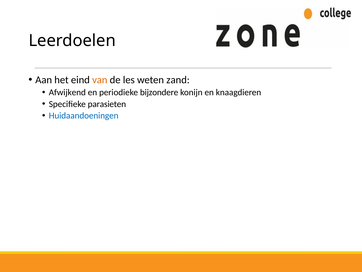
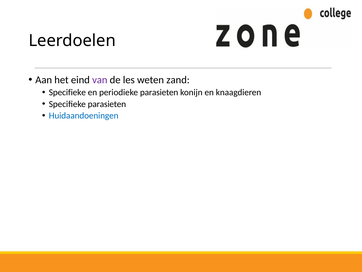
van colour: orange -> purple (100, 80)
Afwijkend: Afwijkend -> Specifieke (67, 92)
periodieke bijzondere: bijzondere -> parasieten (159, 92)
